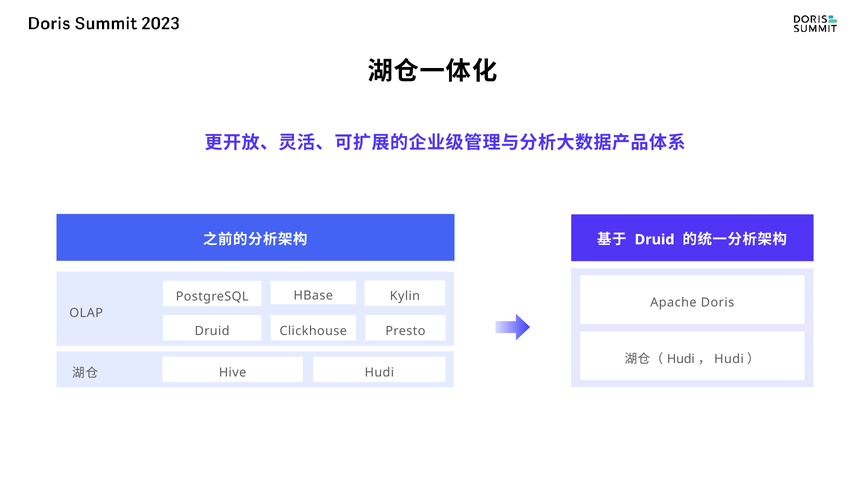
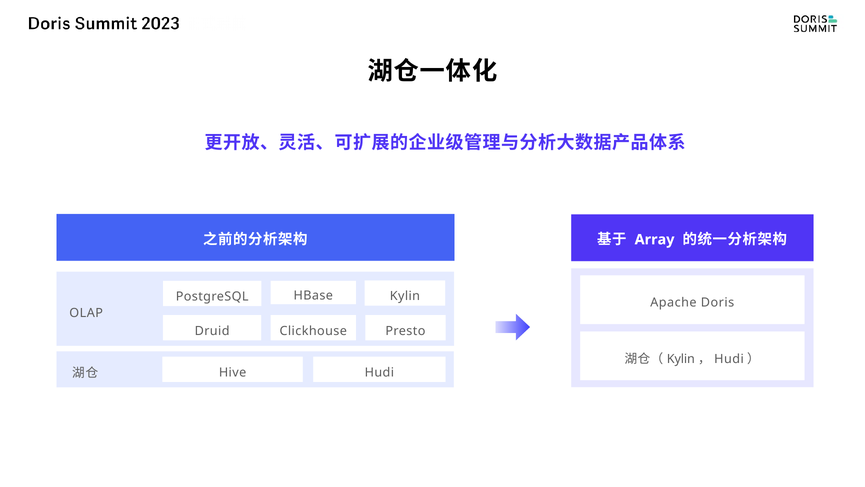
Druid: Druid -> Array (655, 239)
Hudi: Hudi -> Kylin (681, 359)
